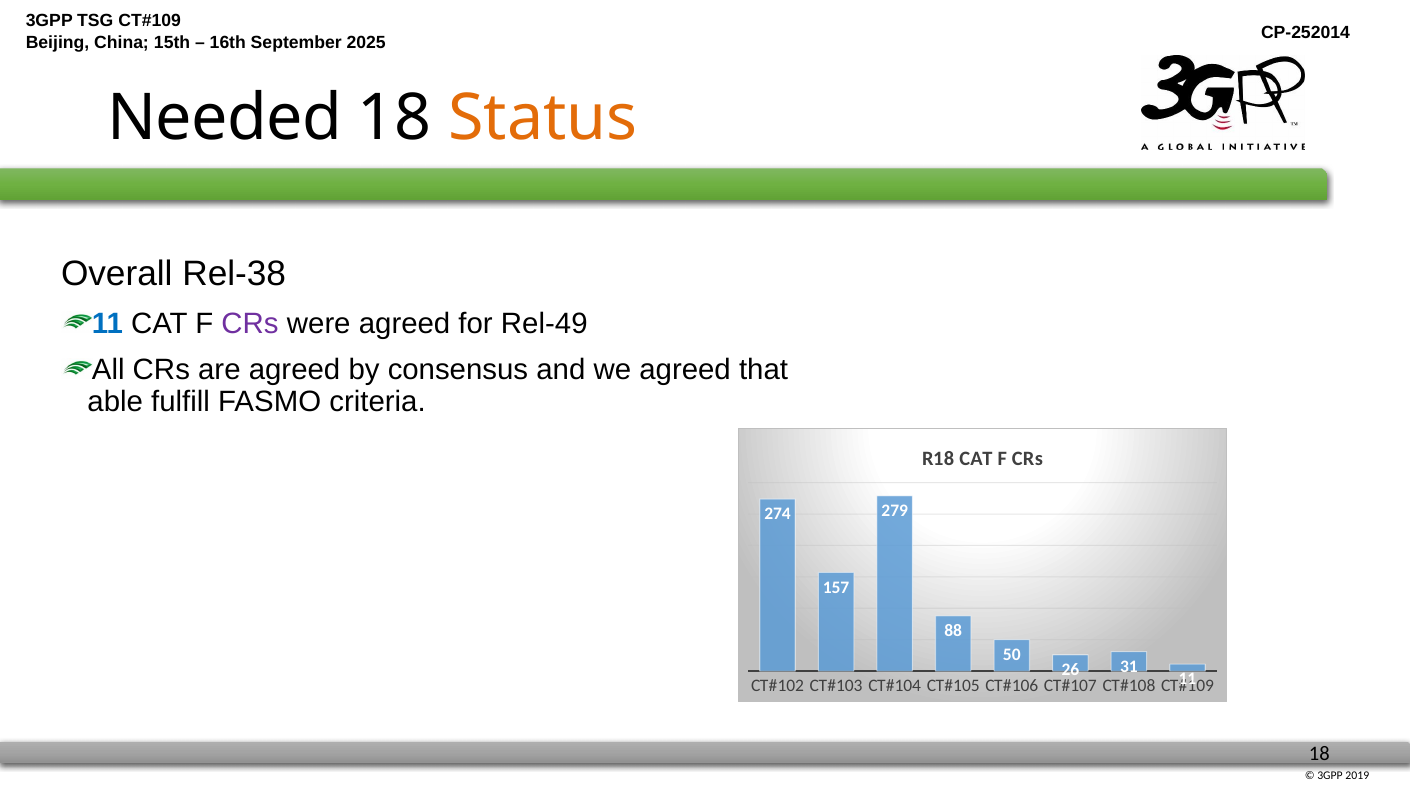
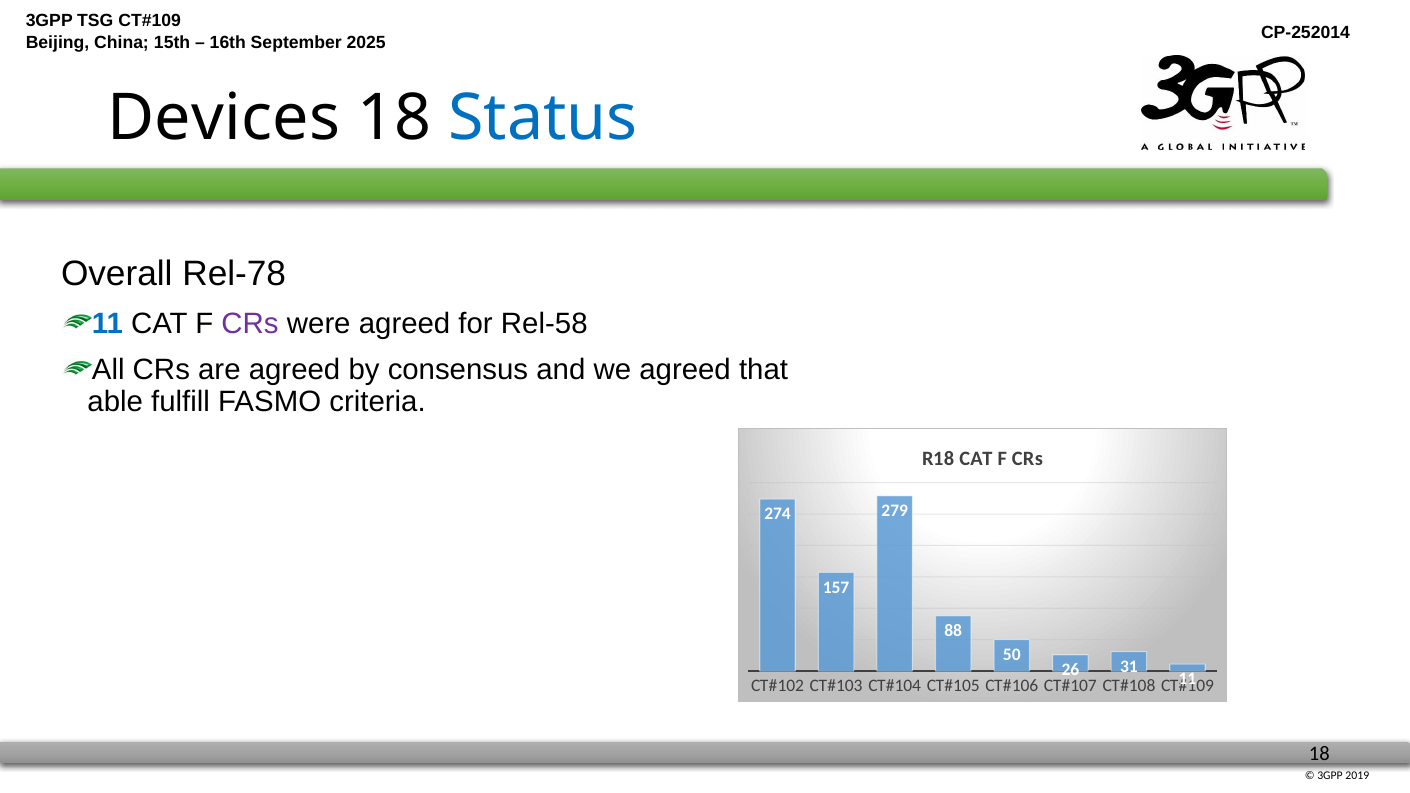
Needed: Needed -> Devices (224, 118)
Status colour: orange -> blue (543, 118)
Rel-38: Rel-38 -> Rel-78 (234, 274)
Rel-49: Rel-49 -> Rel-58 (544, 324)
